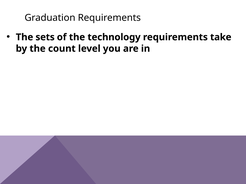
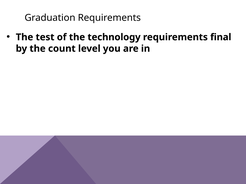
sets: sets -> test (45, 37)
take: take -> final (221, 37)
